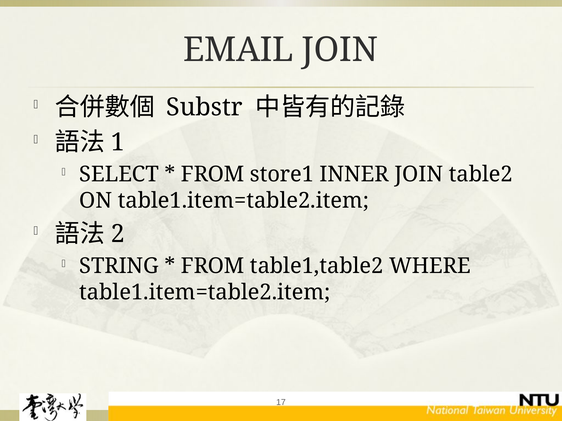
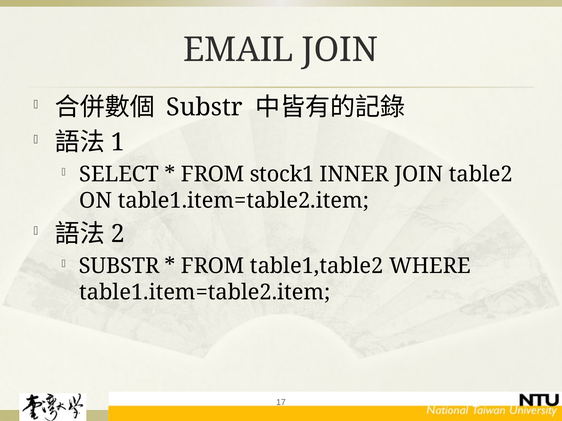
store1: store1 -> stock1 (282, 175)
STRING: STRING -> SUBSTR (119, 266)
